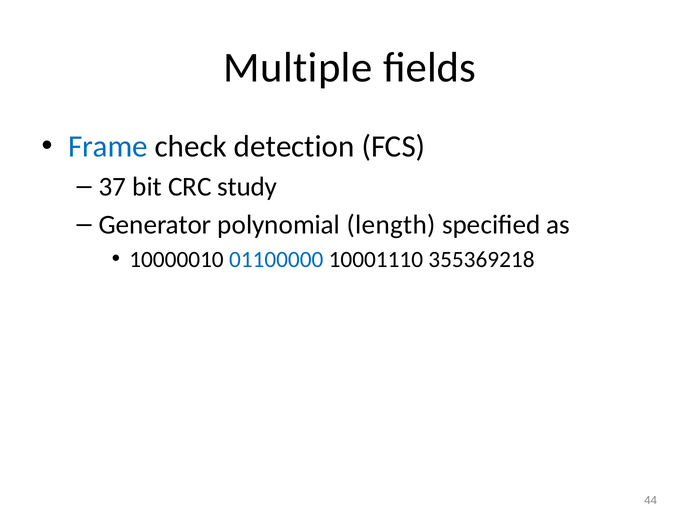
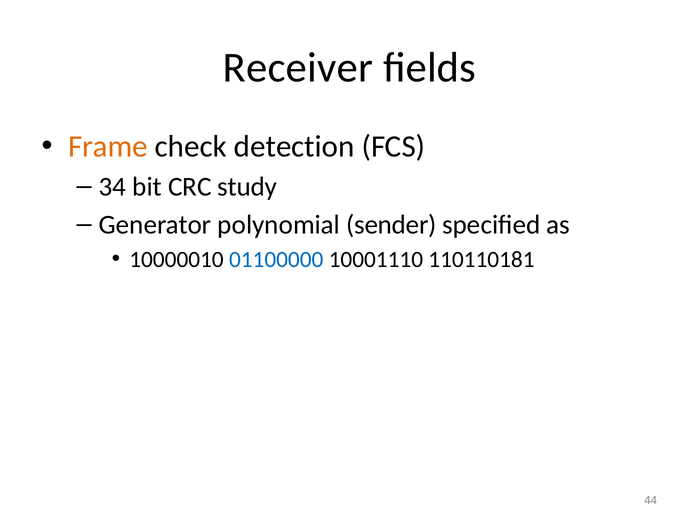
Multiple: Multiple -> Receiver (298, 68)
Frame colour: blue -> orange (108, 147)
37: 37 -> 34 (112, 187)
length: length -> sender (391, 225)
355369218: 355369218 -> 110110181 (481, 260)
